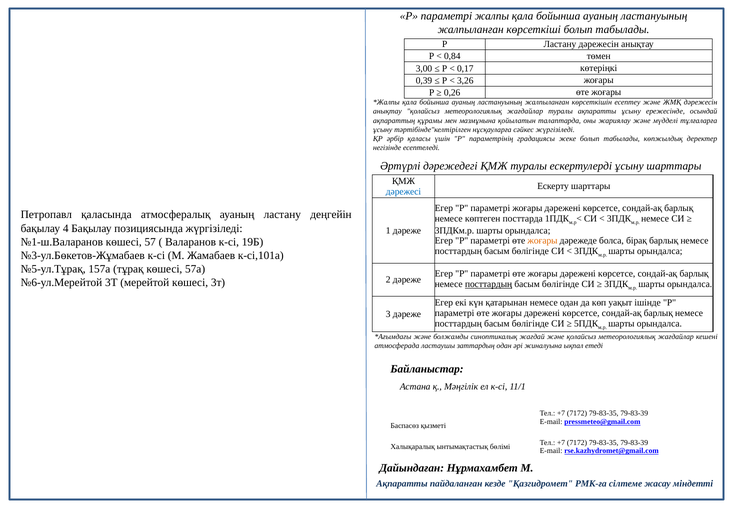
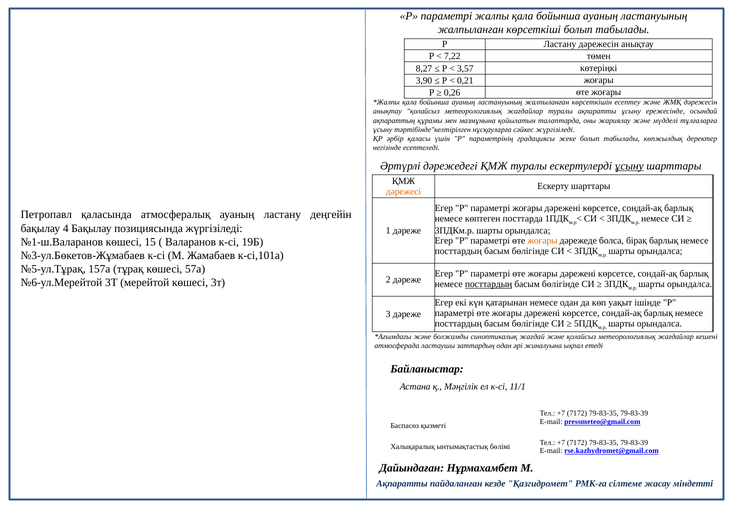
0,84: 0,84 -> 7,22 (452, 56)
3,00: 3,00 -> 8,27 (424, 68)
0,17: 0,17 -> 3,57 (465, 68)
0,39: 0,39 -> 3,90 (424, 80)
3,26: 3,26 -> 0,21 (465, 80)
ұсыну underline: none -> present (629, 166)
дәрежесі colour: blue -> orange (403, 191)
57: 57 -> 15 (150, 242)
